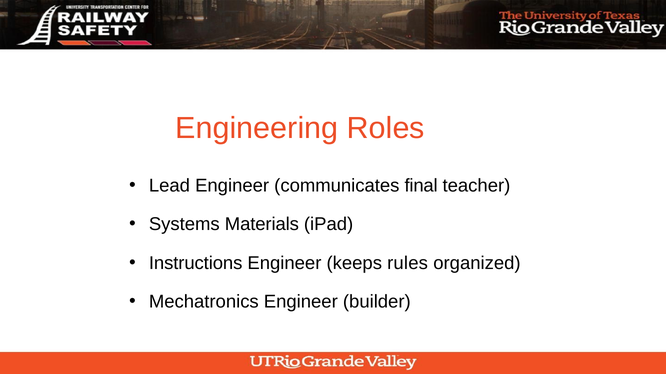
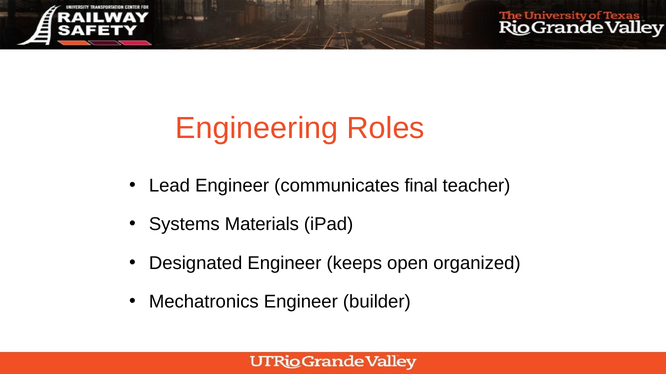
Instructions: Instructions -> Designated (196, 263)
rules: rules -> open (408, 263)
